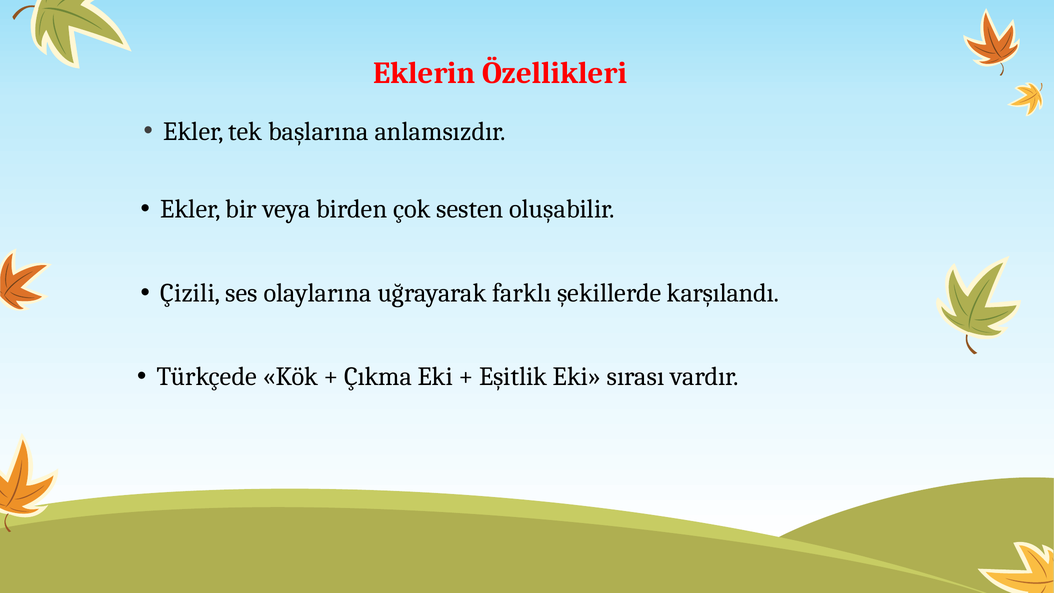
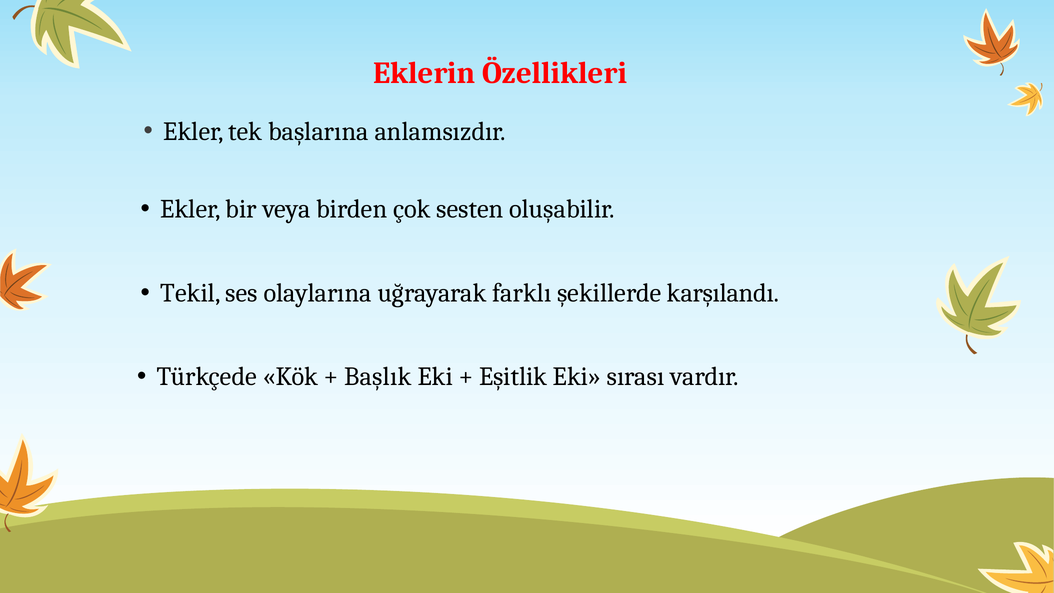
Çizili: Çizili -> Tekil (190, 293)
Çıkma: Çıkma -> Başlık (378, 377)
